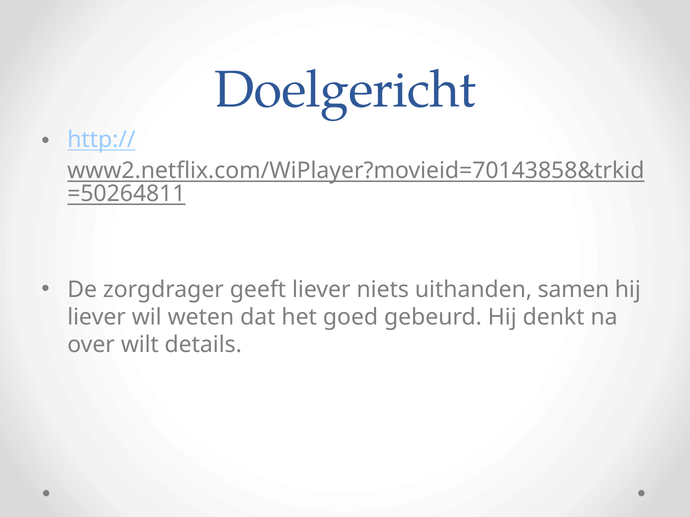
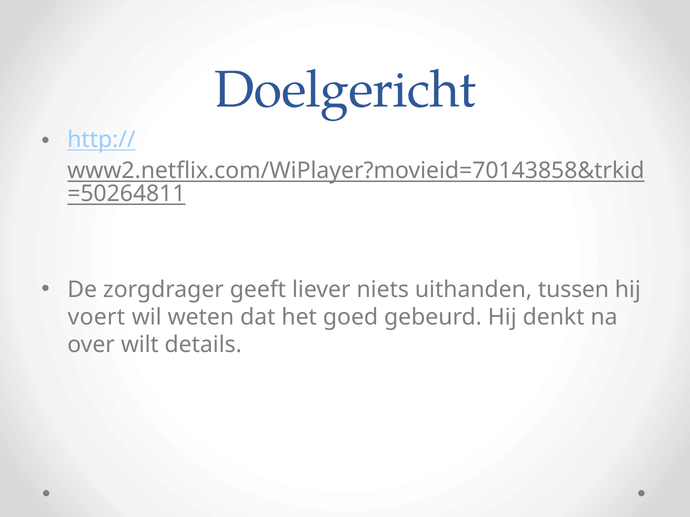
samen: samen -> tussen (574, 290)
liever: liever -> voert (96, 317)
